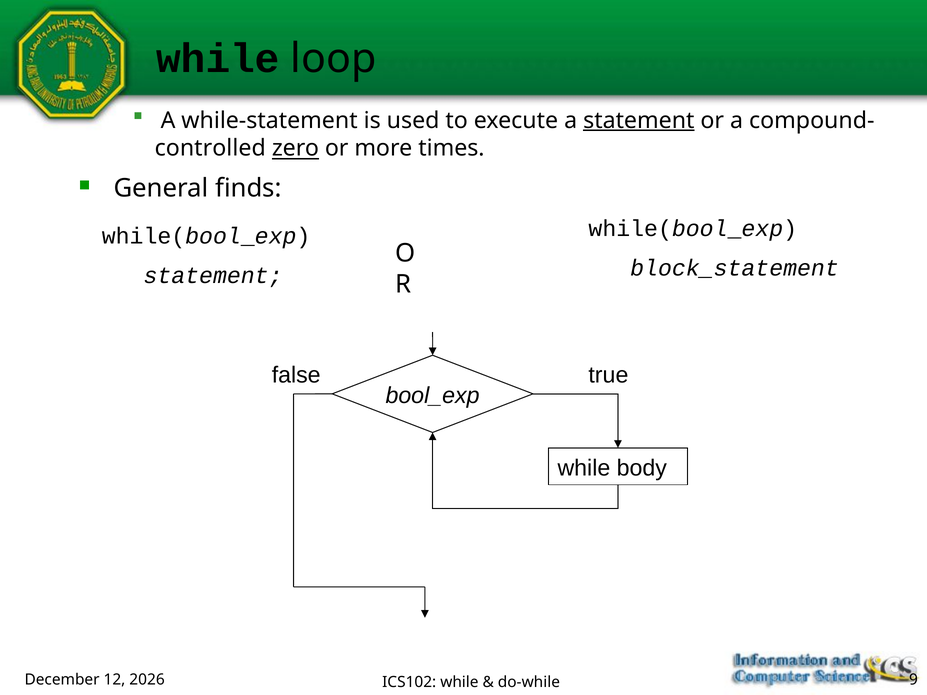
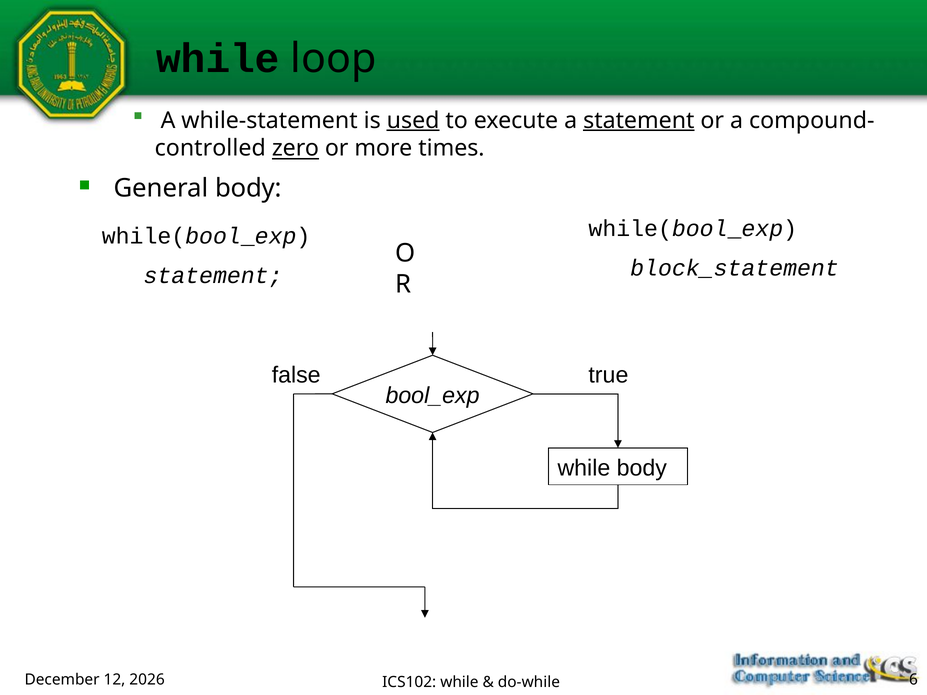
used underline: none -> present (413, 120)
General finds: finds -> body (248, 188)
9: 9 -> 6 (913, 680)
